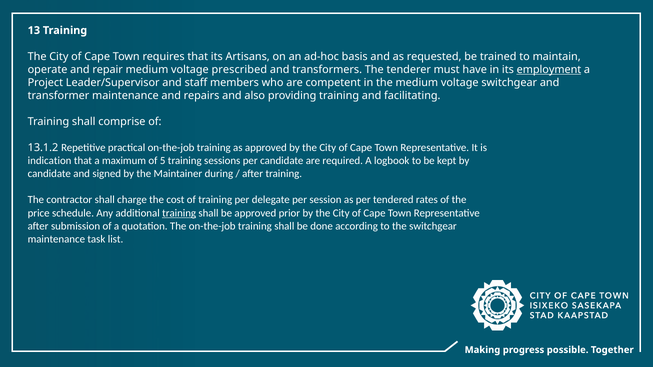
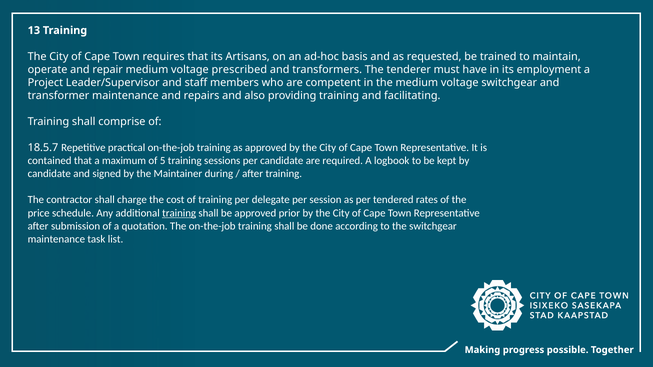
employment underline: present -> none (549, 70)
13.1.2: 13.1.2 -> 18.5.7 (43, 148)
indication: indication -> contained (50, 161)
